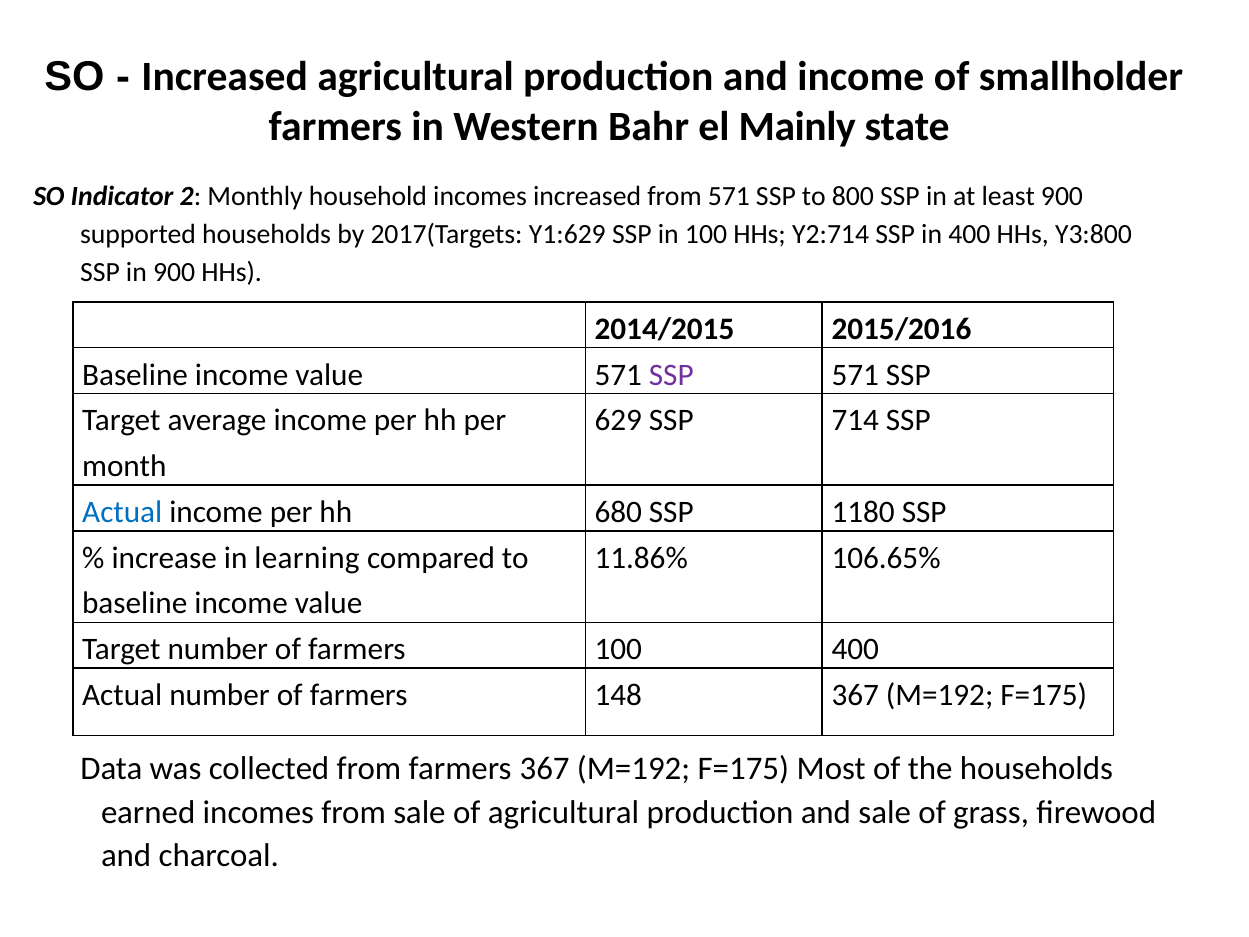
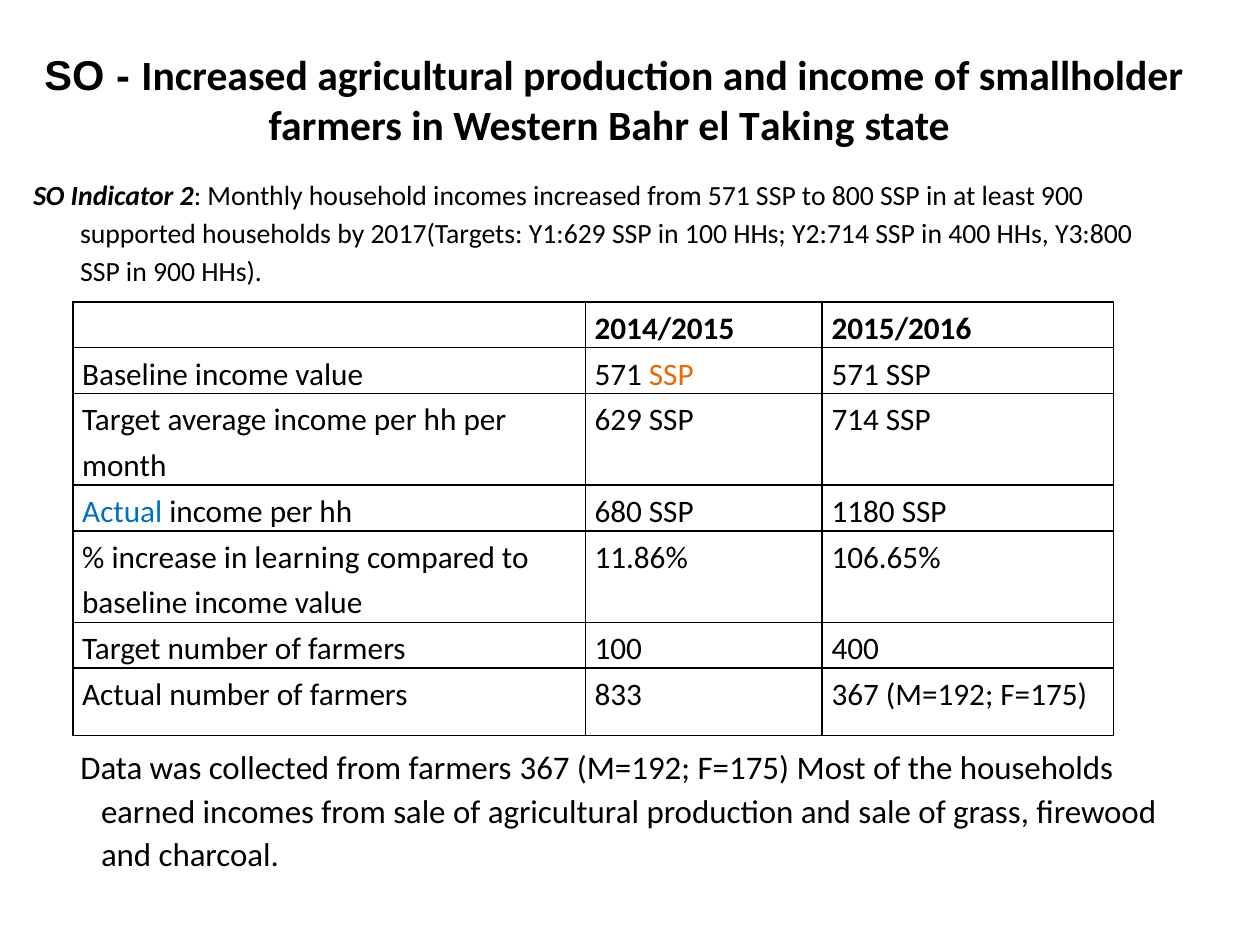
Mainly: Mainly -> Taking (797, 127)
SSP colour: purple -> orange (671, 375)
148: 148 -> 833 (618, 695)
